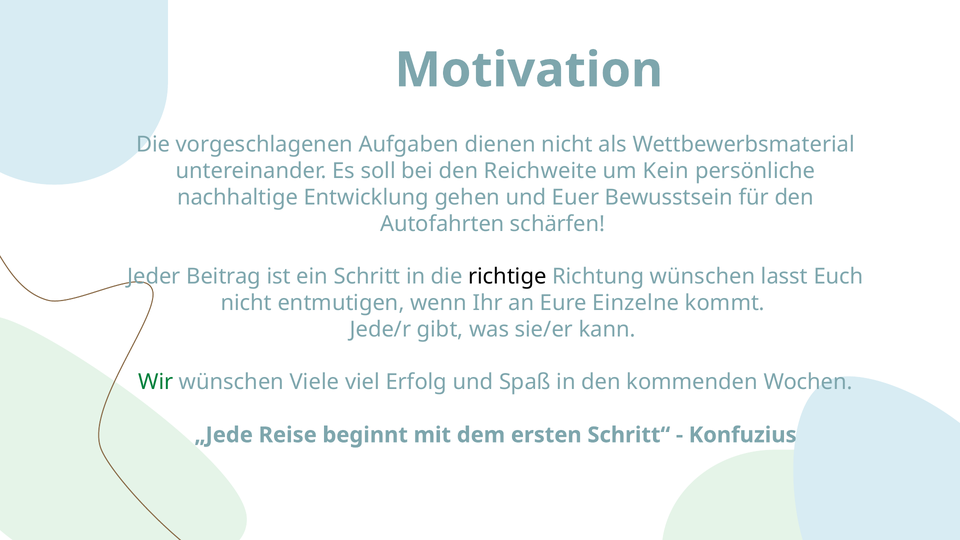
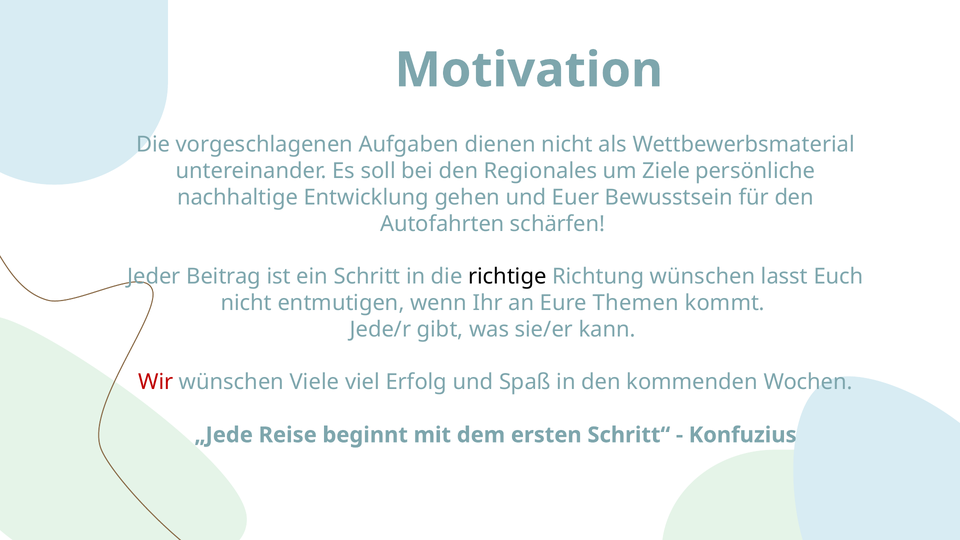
Reichweite: Reichweite -> Regionales (540, 171)
Kein: Kein -> Ziele (666, 171)
Einzelne: Einzelne -> Themen (636, 303)
Wir colour: green -> red (156, 382)
